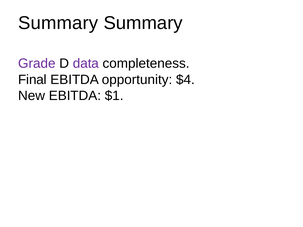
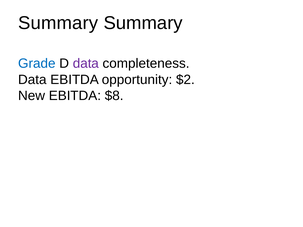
Grade colour: purple -> blue (37, 64)
Final: Final -> Data (32, 80)
$4: $4 -> $2 (185, 80)
$1: $1 -> $8 (114, 96)
